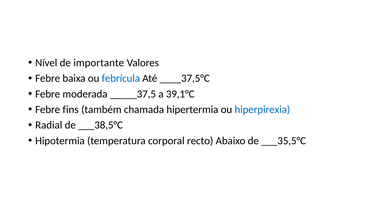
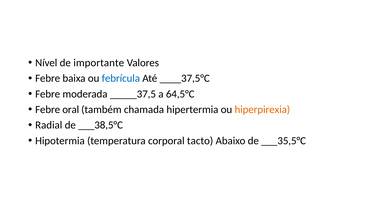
39,1°C: 39,1°C -> 64,5°C (180, 94)
fins: fins -> oral (71, 109)
hiperpirexia colour: blue -> orange (262, 109)
recto: recto -> tacto (200, 141)
